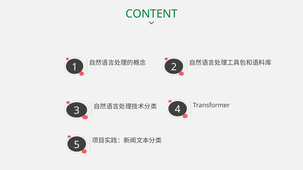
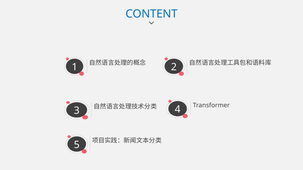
CONTENT colour: green -> blue (152, 14)
